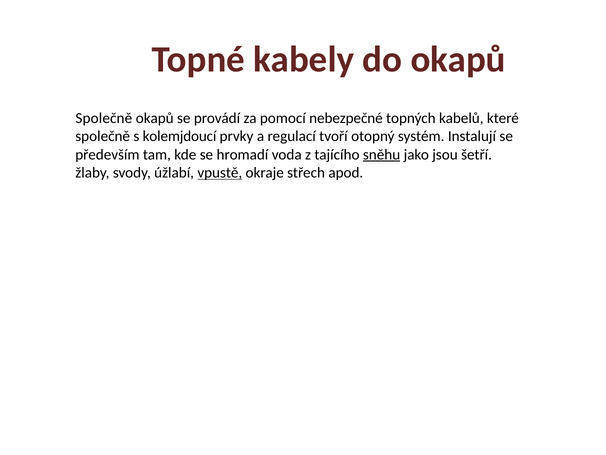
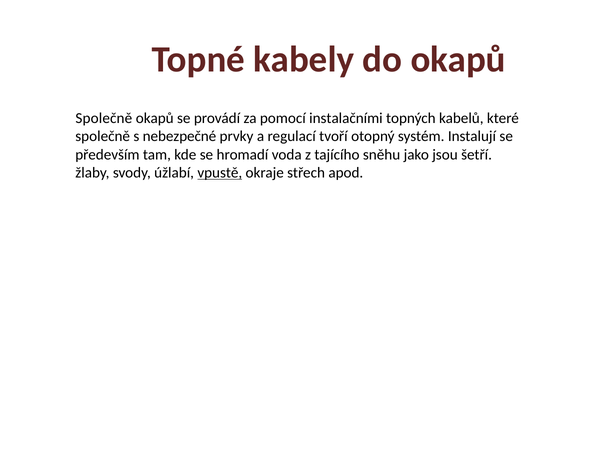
nebezpečné: nebezpečné -> instalačními (346, 118)
kolemjdoucí: kolemjdoucí -> nebezpečné (179, 136)
sněhu underline: present -> none (382, 154)
